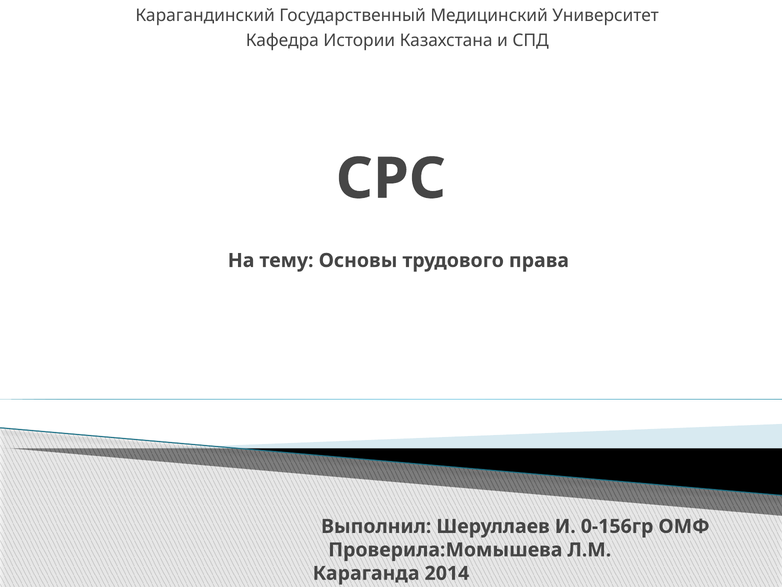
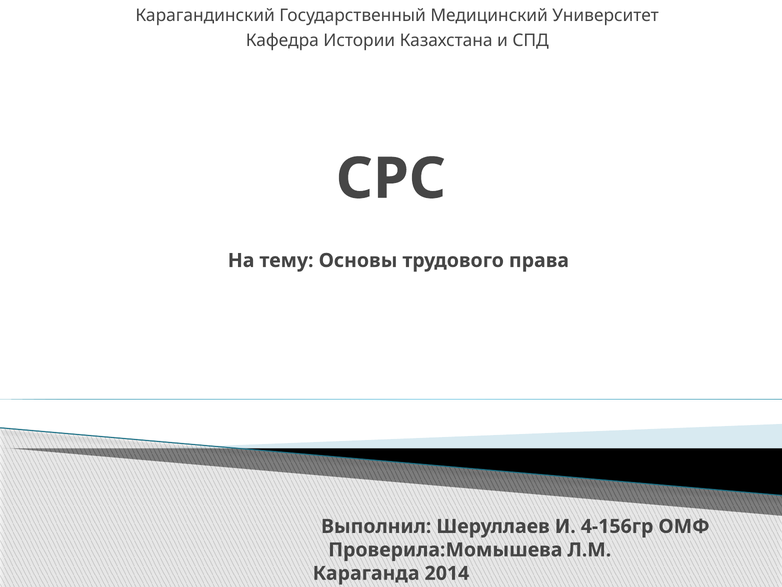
0-156гр: 0-156гр -> 4-156гр (617, 526)
